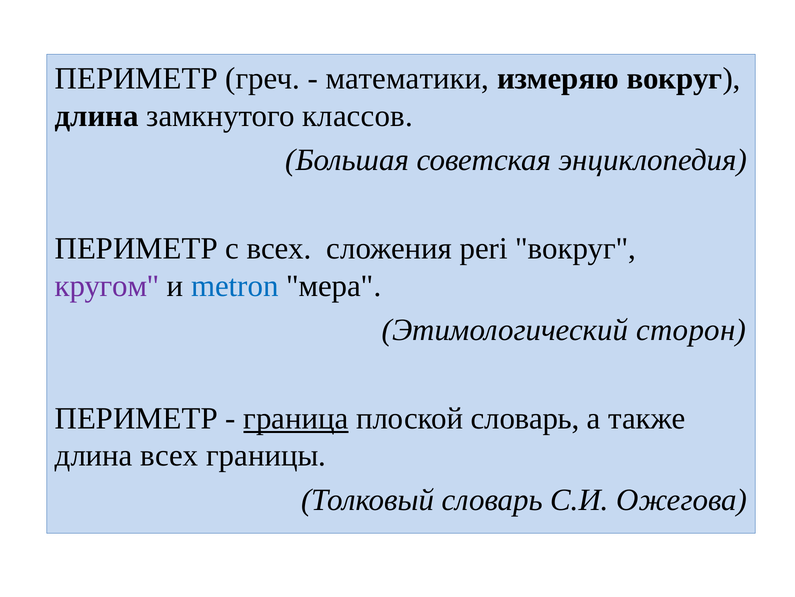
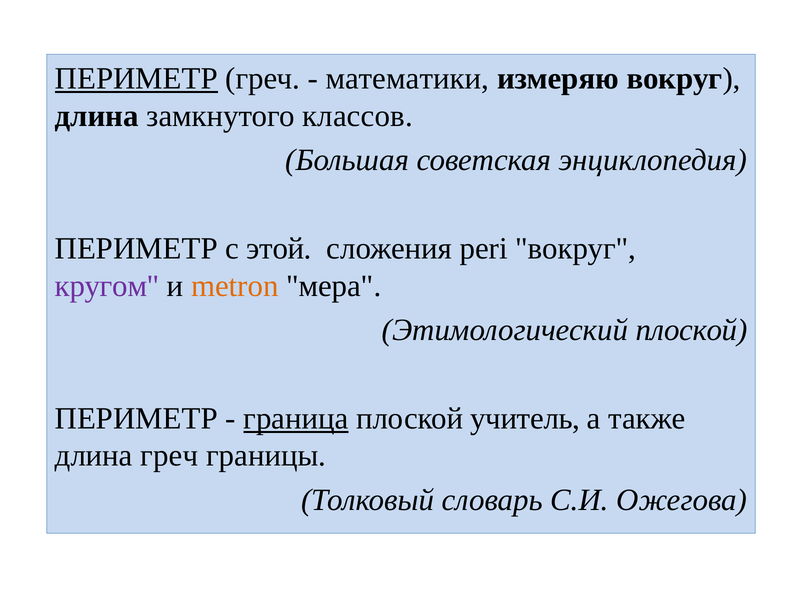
ПЕРИМЕТР underline: none -> present (136, 79)
с всех: всех -> этой (279, 248)
metron colour: blue -> orange (235, 285)
Этимологический сторон: сторон -> плоской (692, 330)
плоской словарь: словарь -> учитель (525, 418)
длина всех: всех -> греч (169, 455)
